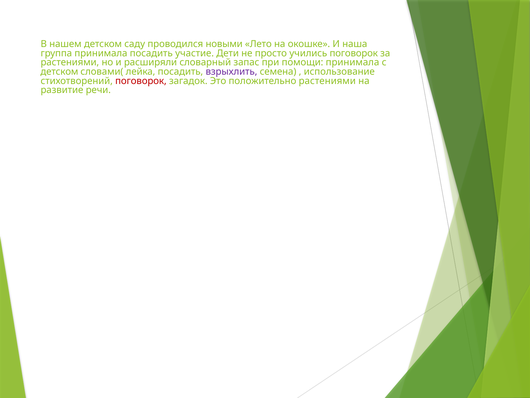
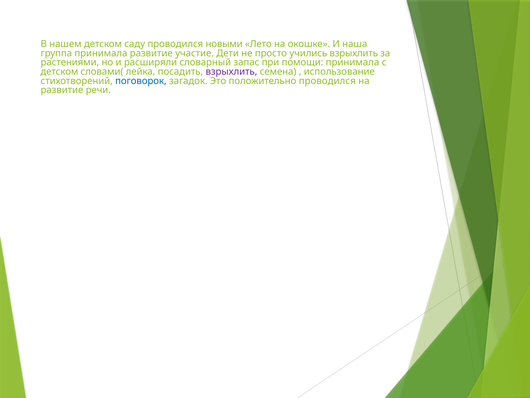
принимала посадить: посадить -> развитие (151, 53)
учились поговорок: поговорок -> взрыхлить (354, 53)
поговорок colour: red -> blue (141, 81)
положительно растениями: растениями -> проводился (327, 81)
